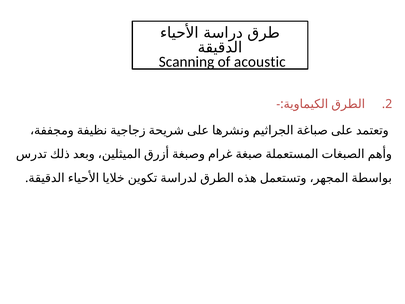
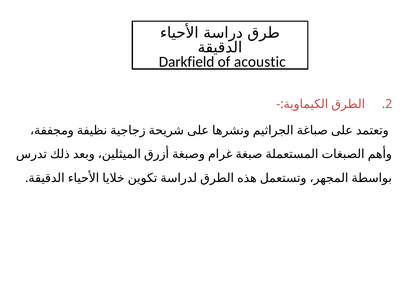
Scanning: Scanning -> Darkfield (187, 62)
